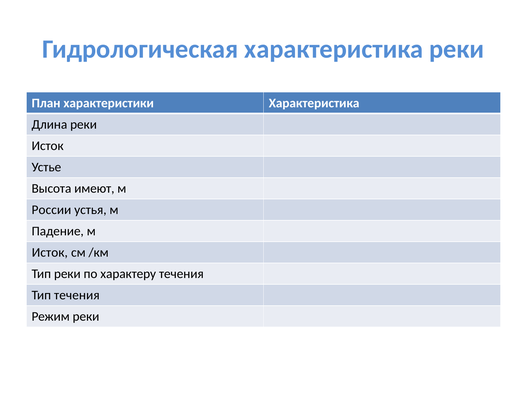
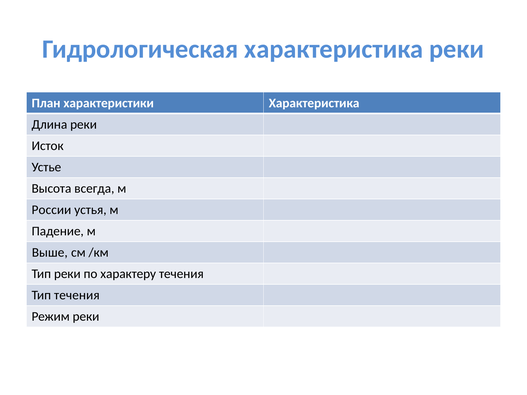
имеют: имеют -> всегда (94, 189)
Исток: Исток -> Выше (50, 253)
